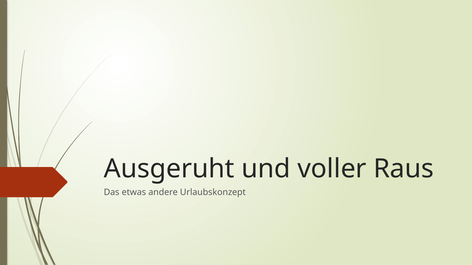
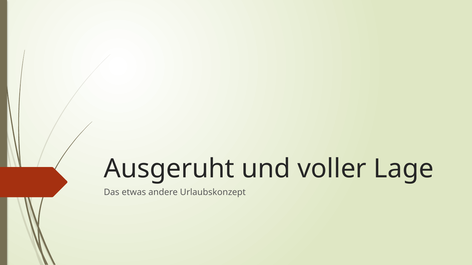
Raus: Raus -> Lage (404, 169)
